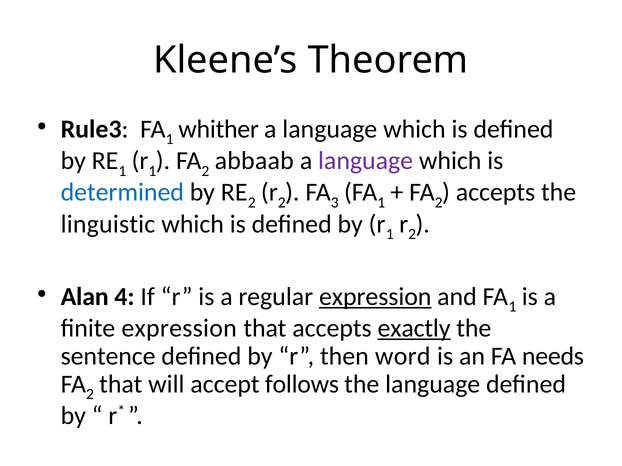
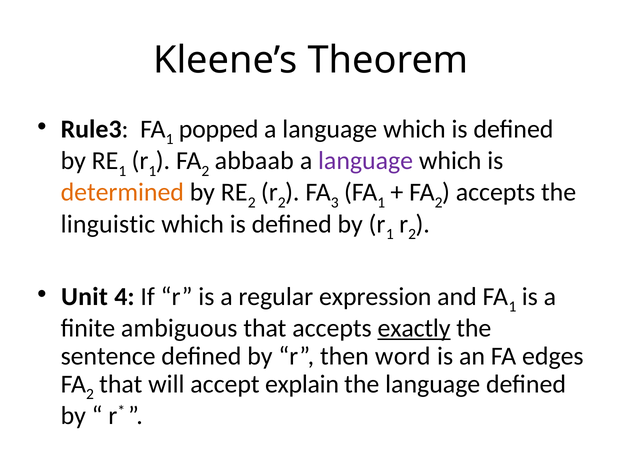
whither: whither -> popped (219, 129)
determined colour: blue -> orange (122, 193)
Alan: Alan -> Unit (84, 297)
expression underline: present -> none (375, 297)
finite expression: expression -> ambiguous (179, 329)
needs: needs -> edges (553, 357)
follows: follows -> explain (302, 385)
